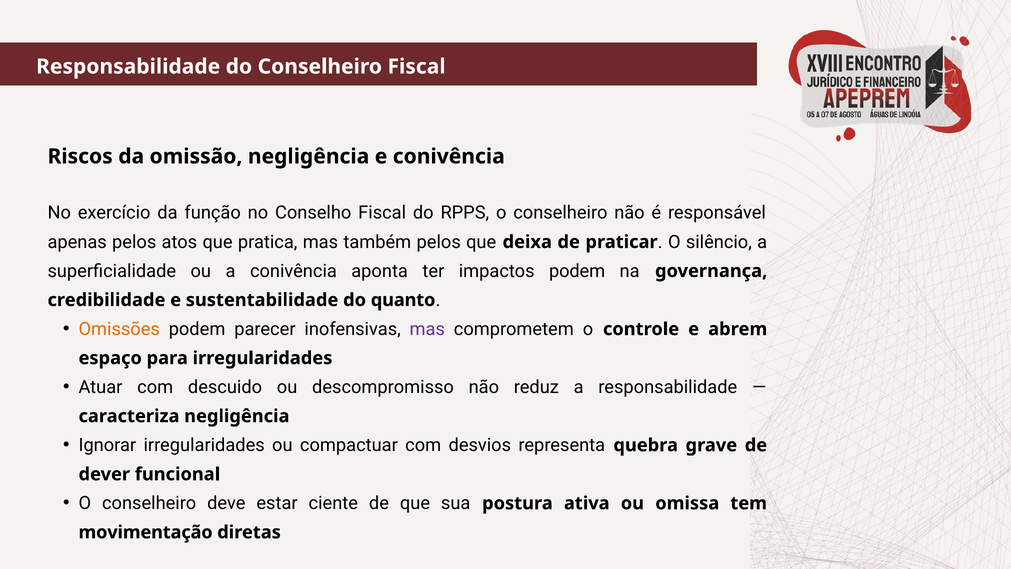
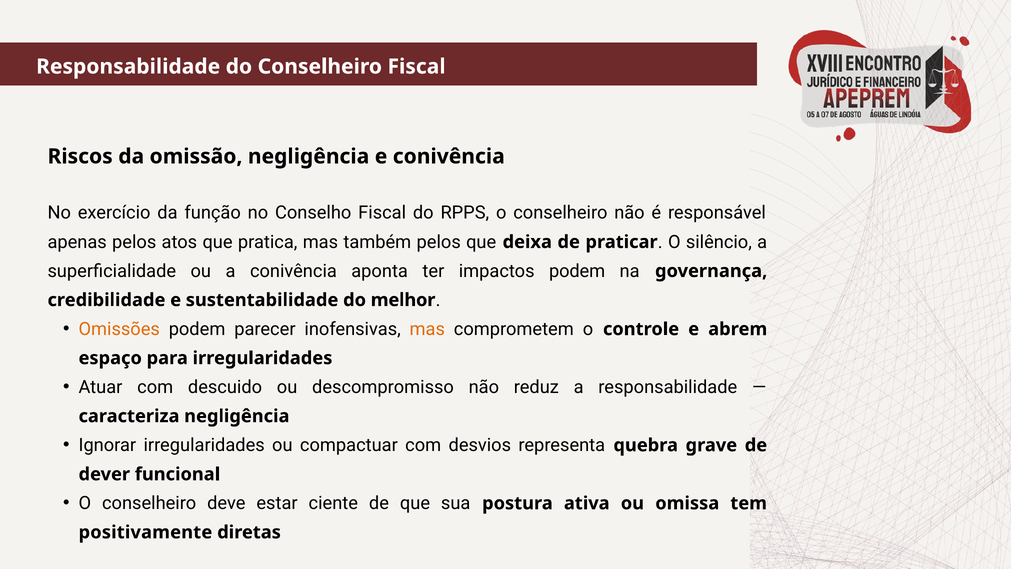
quanto: quanto -> melhor (403, 300)
mas colour: purple -> orange (427, 329)
movimentação: movimentação -> positivamente (145, 532)
